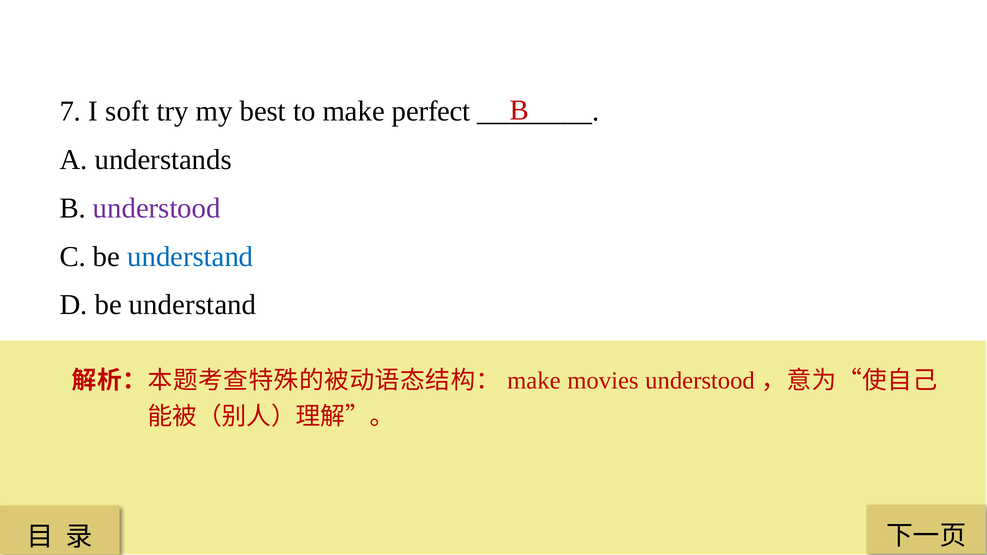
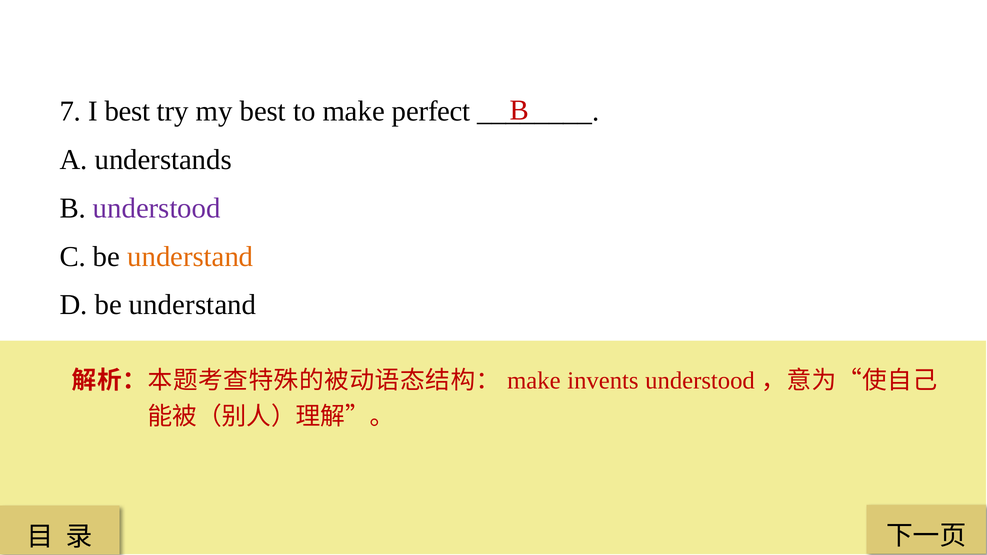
I soft: soft -> best (127, 112)
understand colour: blue -> orange (190, 257)
movies: movies -> invents (603, 381)
